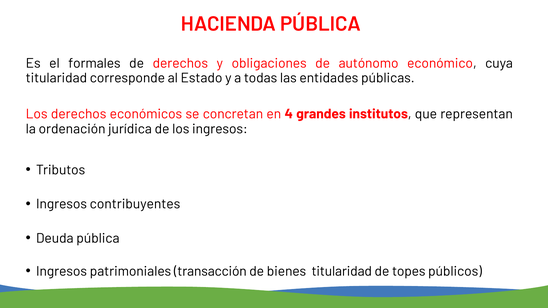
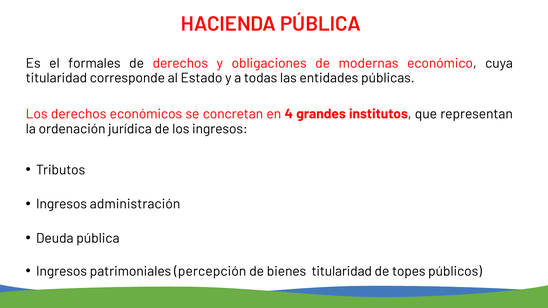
autónomo: autónomo -> modernas (369, 63)
contribuyentes: contribuyentes -> administración (135, 204)
transacción: transacción -> percepción (210, 271)
